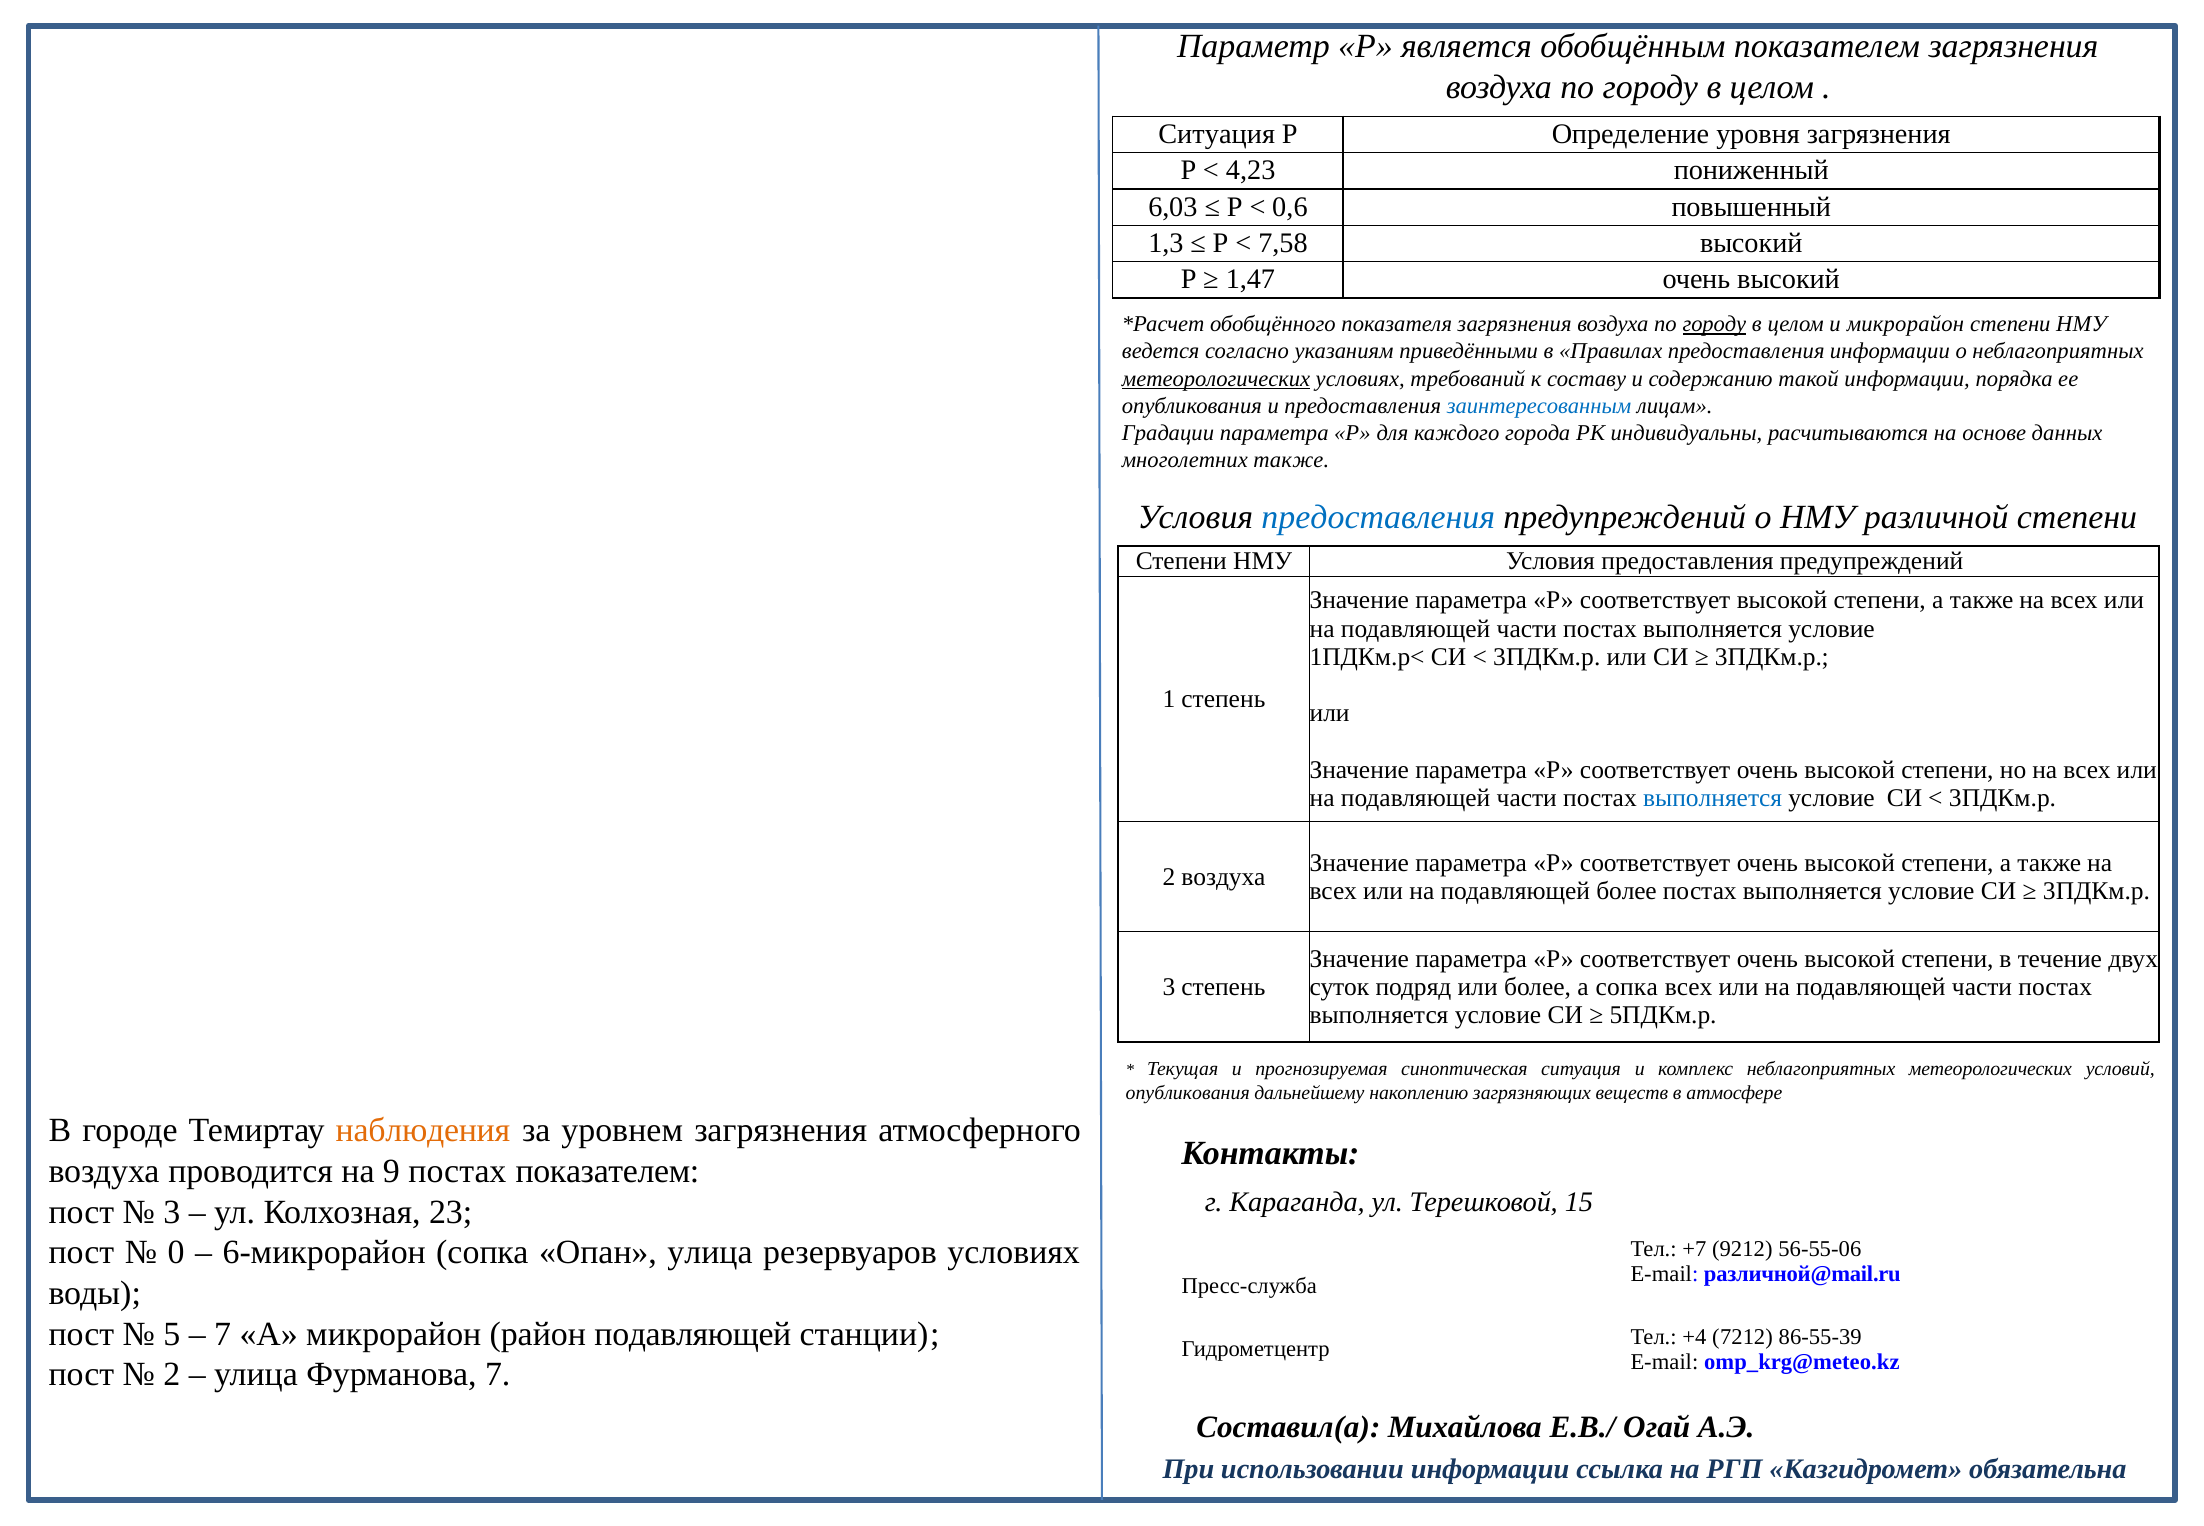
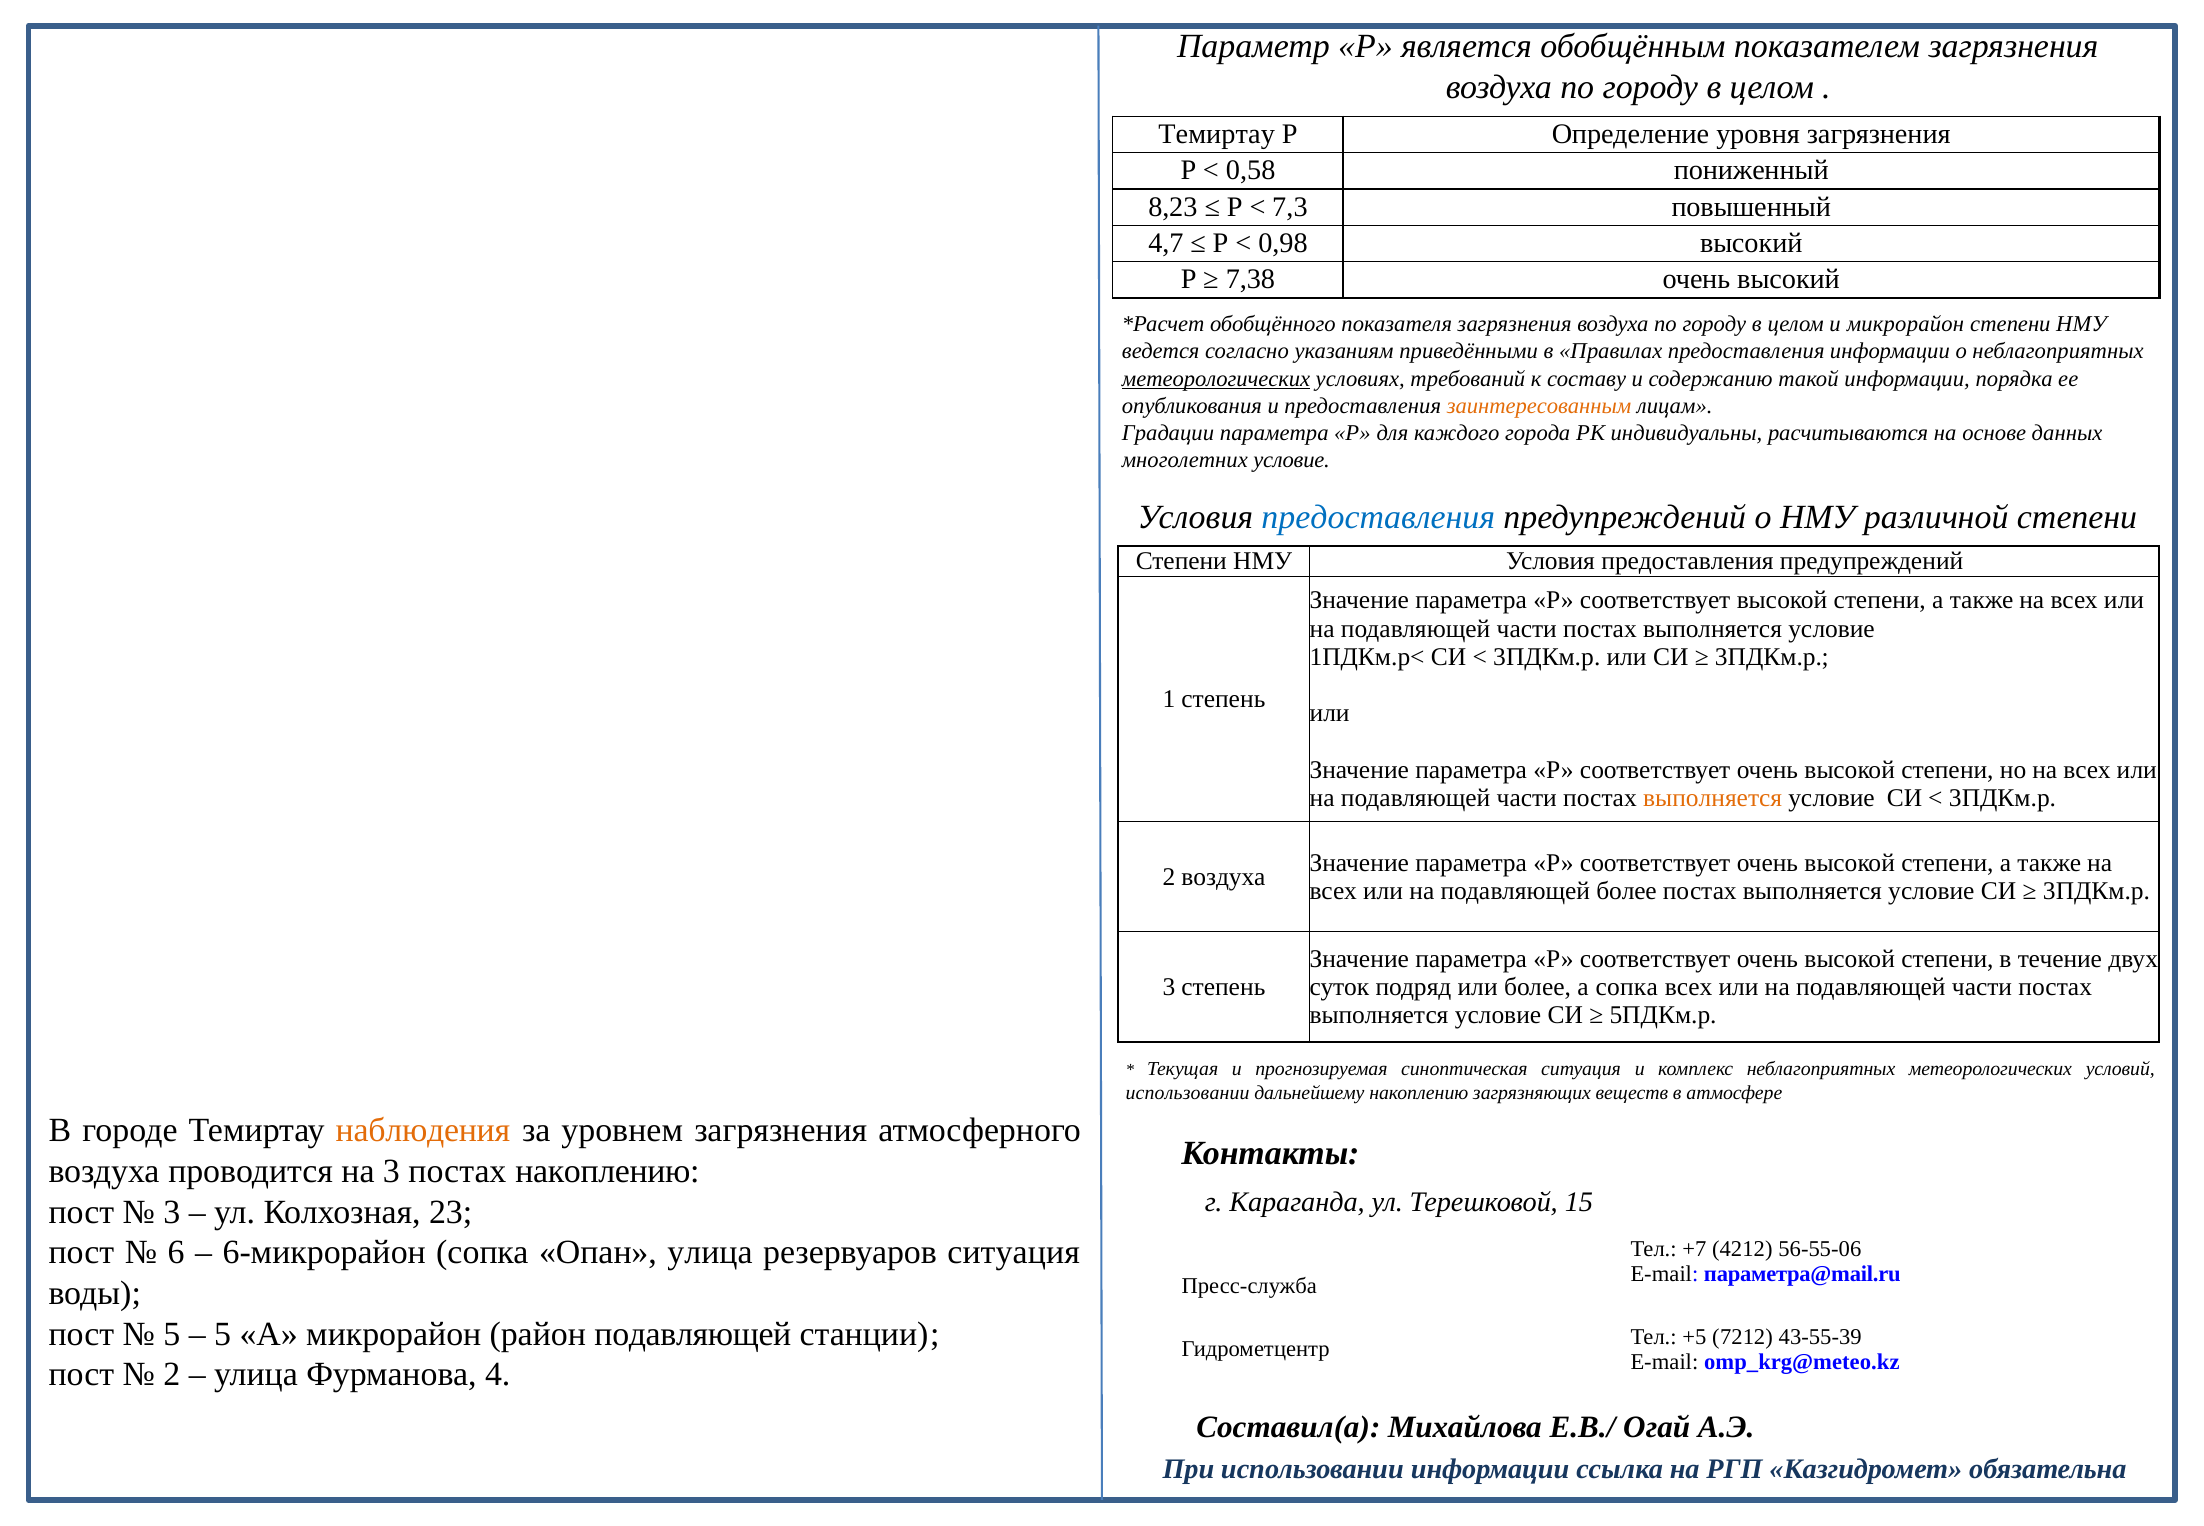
Ситуация: Ситуация -> Темиртау (1217, 134)
4,23: 4,23 -> 0,58 (1251, 170)
6,03: 6,03 -> 8,23 (1173, 207)
0,6: 0,6 -> 7,3 (1290, 207)
1,3: 1,3 -> 4,7 (1166, 243)
7,58: 7,58 -> 0,98 (1283, 243)
1,47: 1,47 -> 7,38 (1250, 279)
городу underline: present -> none (1714, 324)
заинтересованным colour: blue -> orange (1539, 406)
многолетних также: также -> условие (1292, 460)
выполняется colour: blue -> orange (1713, 798)
опубликования: опубликования -> использовании (1188, 1092)
на 9: 9 -> 3 (391, 1171)
постах показателем: показателем -> накоплению (607, 1171)
0: 0 -> 6 (176, 1252)
резервуаров условиях: условиях -> ситуация (1014, 1252)
9212: 9212 -> 4212 (1742, 1249)
различной@mail.ru: различной@mail.ru -> параметра@mail.ru (1802, 1274)
7: 7 -> 5 (223, 1334)
+4: +4 -> +5 (1694, 1337)
86-55-39: 86-55-39 -> 43-55-39 (1820, 1337)
Фурманова 7: 7 -> 4 (498, 1374)
